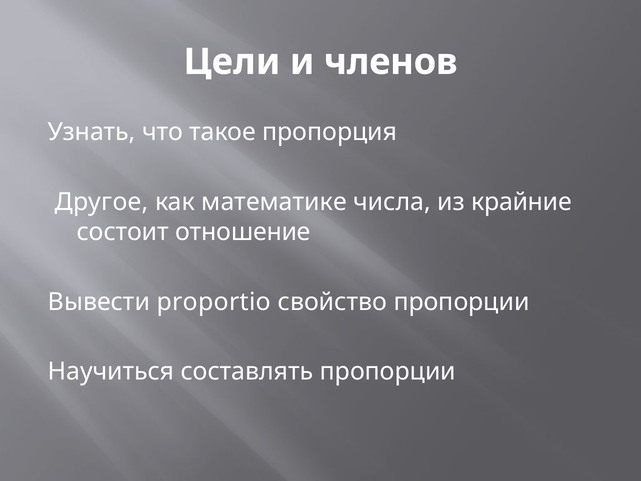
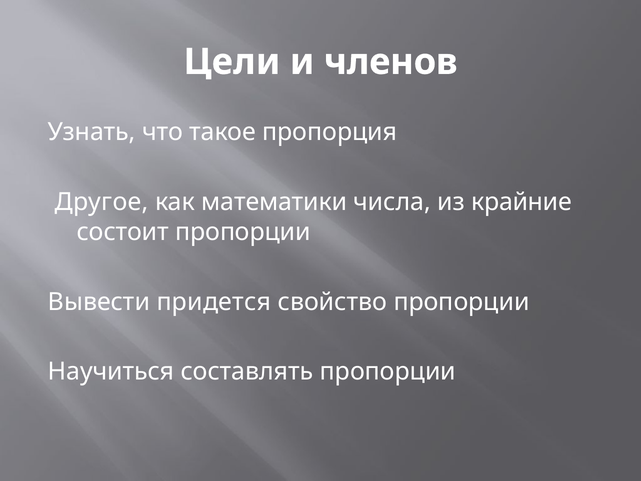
математике: математике -> математики (274, 202)
состоит отношение: отношение -> пропорции (243, 232)
proportio: proportio -> придется (214, 302)
